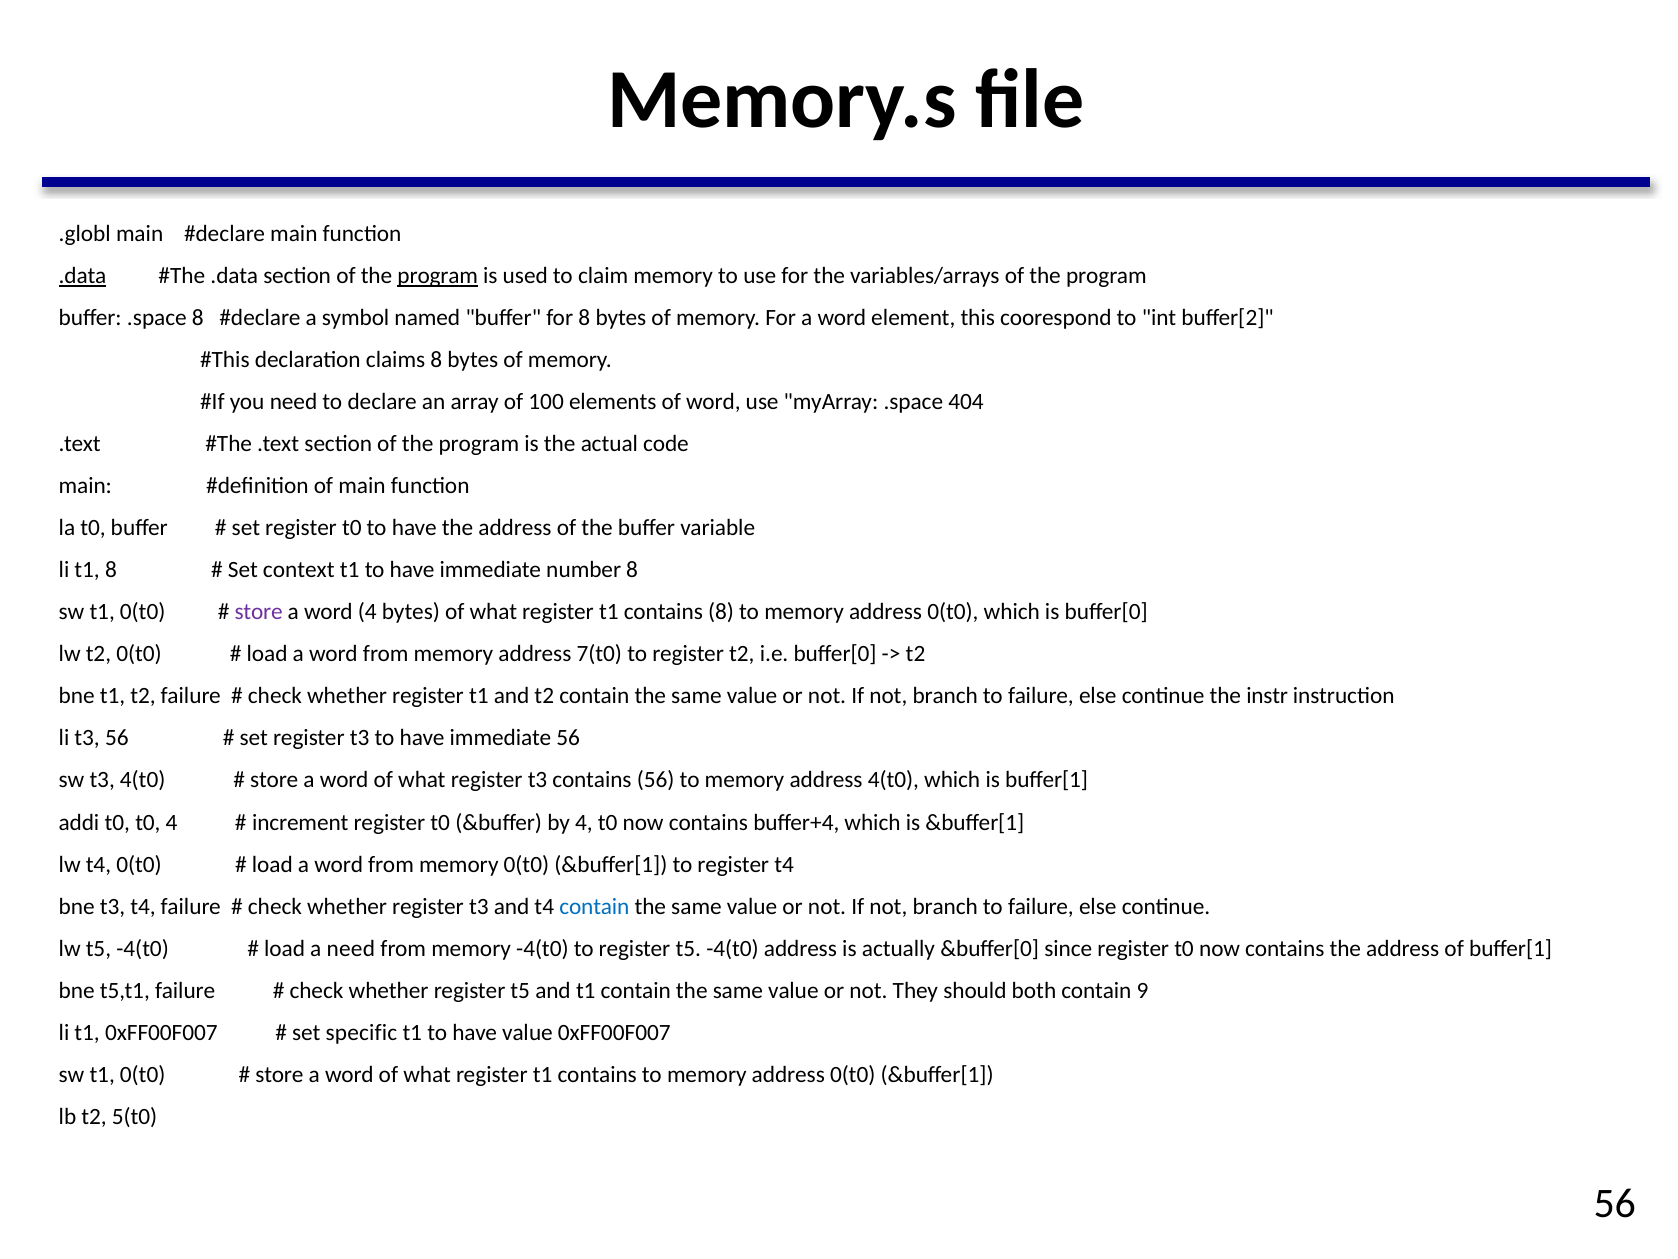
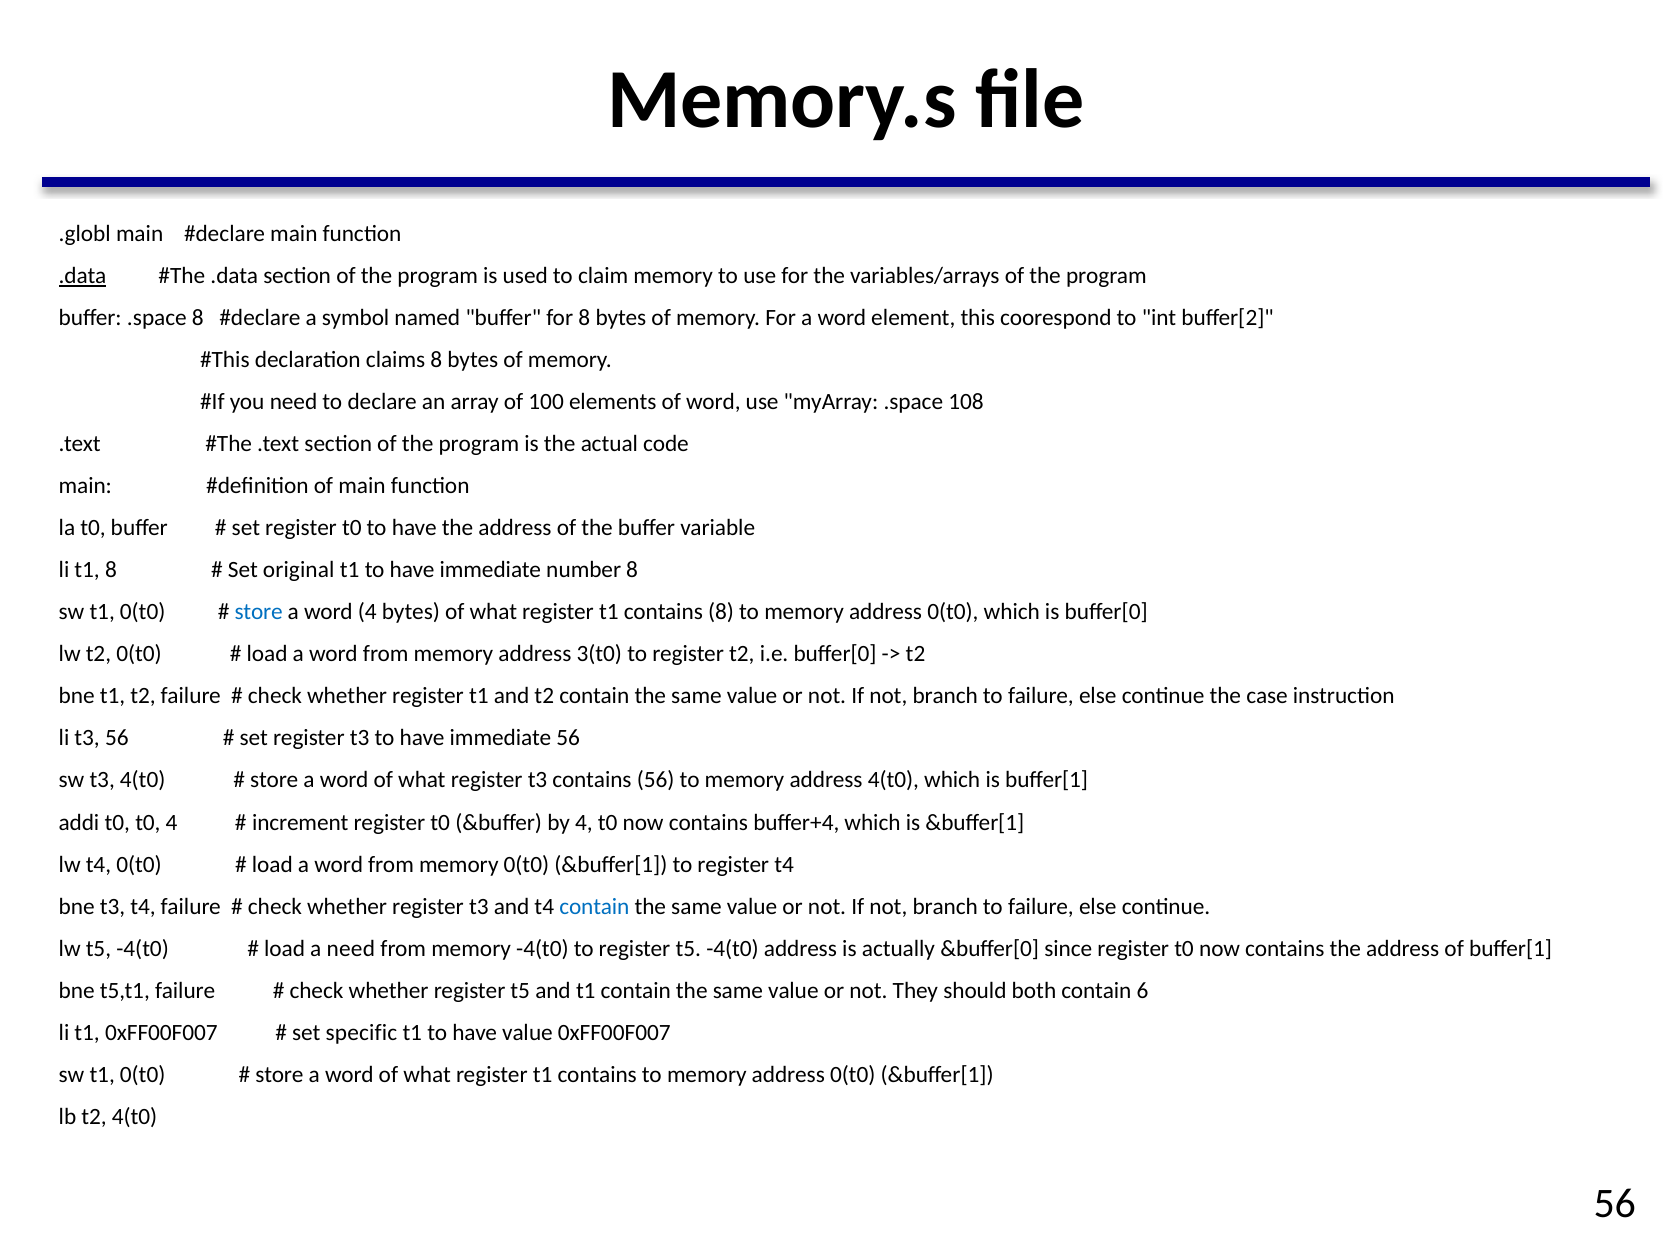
program underline: present -> none (438, 276)
404: 404 -> 108 (966, 402)
context: context -> original (299, 570)
store colour: purple -> blue (259, 612)
7(t0: 7(t0 -> 3(t0 (599, 654)
instr: instr -> case (1267, 696)
9: 9 -> 6 (1143, 990)
t2 5(t0: 5(t0 -> 4(t0 (135, 1116)
